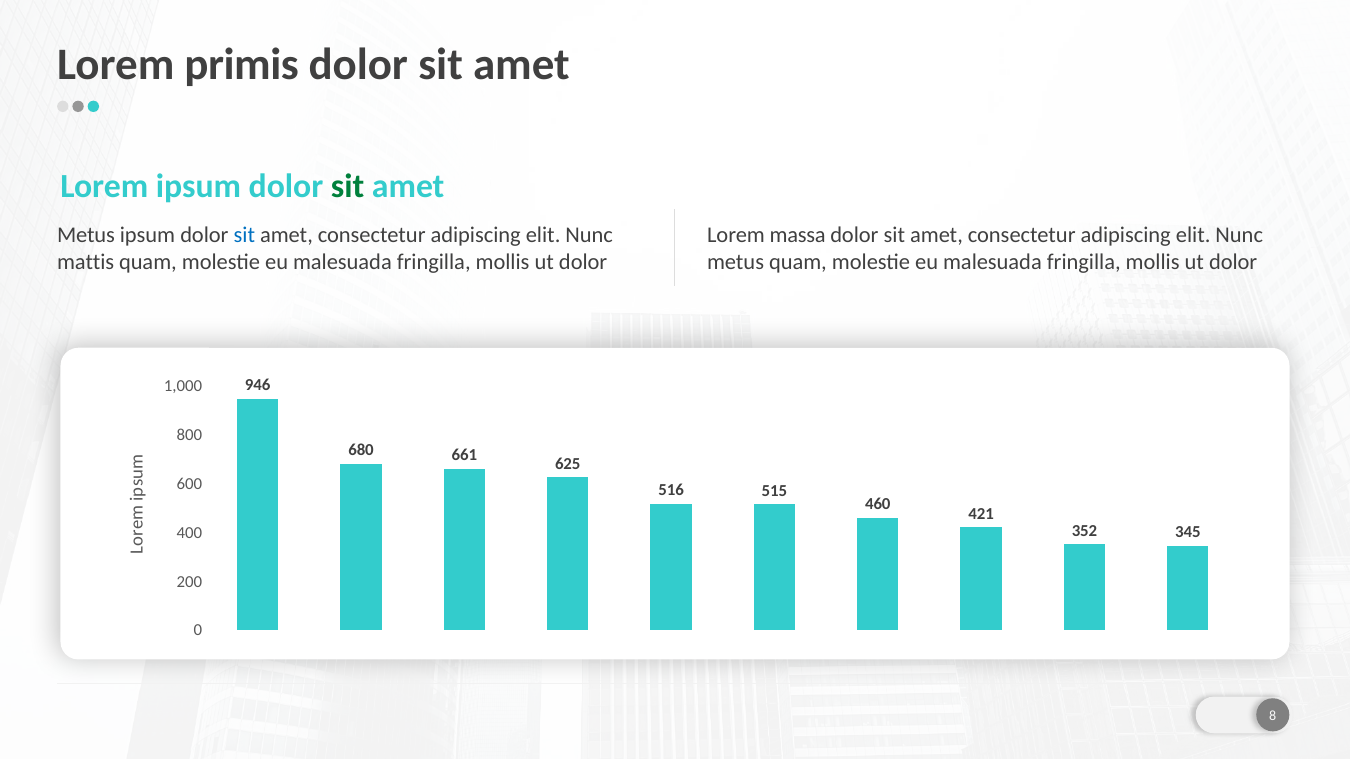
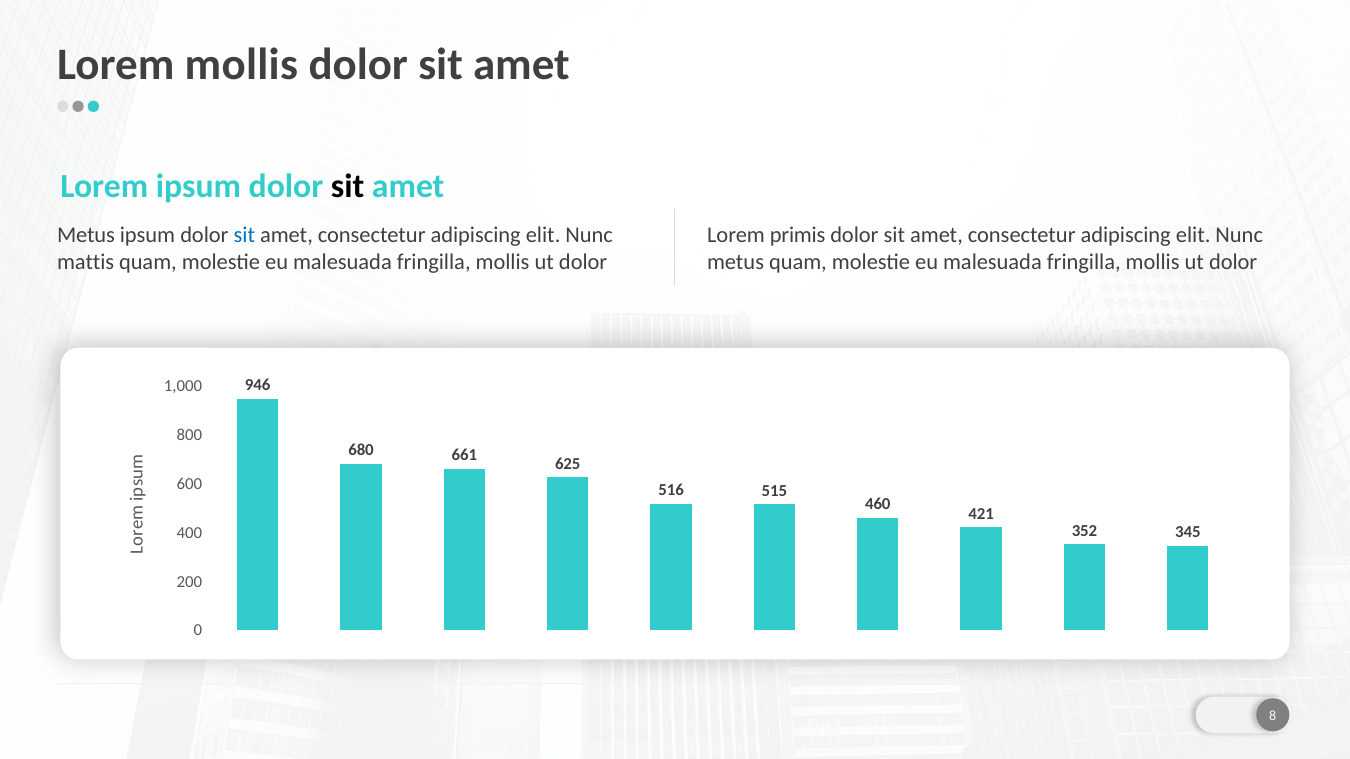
Lorem primis: primis -> mollis (241, 65)
sit colour: green -> black (348, 186)
massa: massa -> primis (798, 235)
